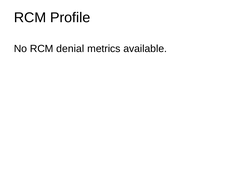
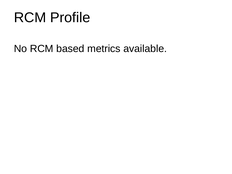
denial: denial -> based (70, 49)
